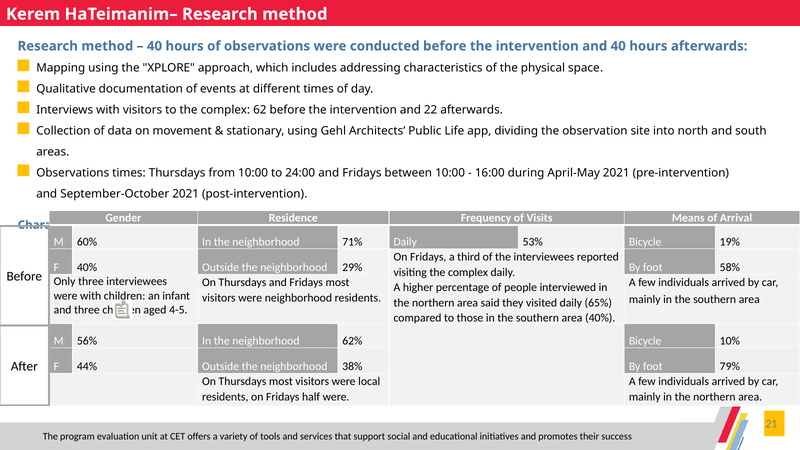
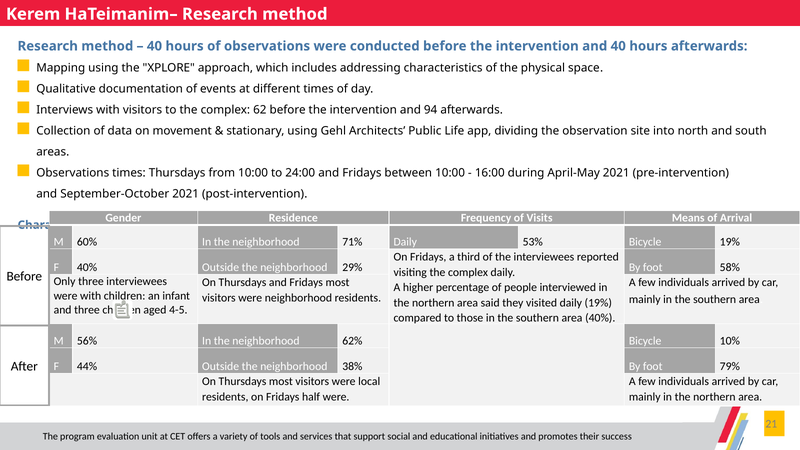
22: 22 -> 94 (431, 110)
daily 65%: 65% -> 19% (598, 303)
